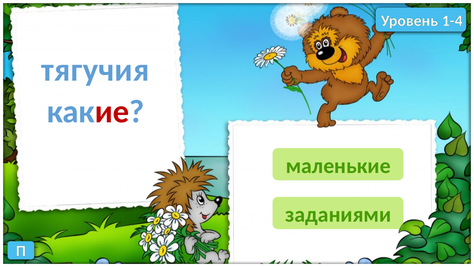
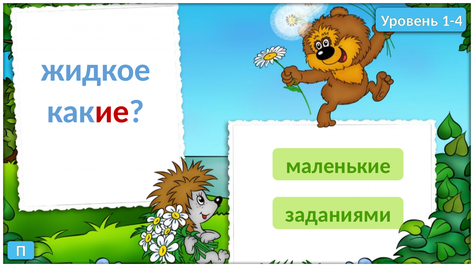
тягучия: тягучия -> жидкое (96, 70)
